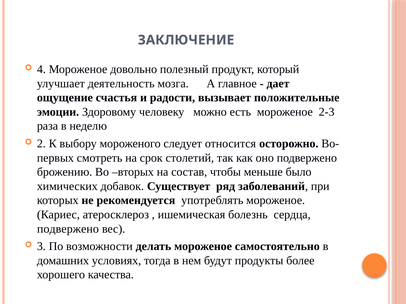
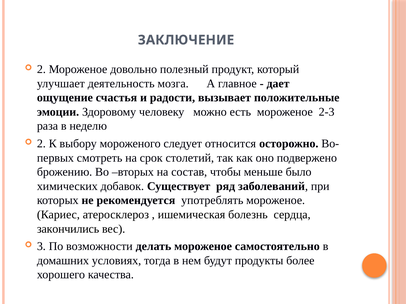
4: 4 -> 2 (41, 69)
подвержено: подвержено -> закончились (68, 229)
